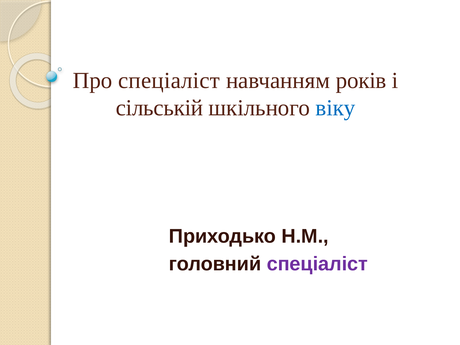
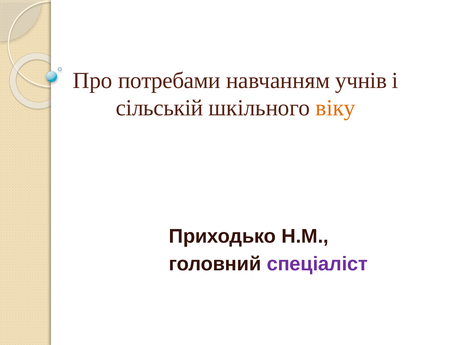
Про спеціаліст: спеціаліст -> потребами (169, 80)
років: років -> учнів (361, 80)
віку colour: blue -> orange (335, 108)
